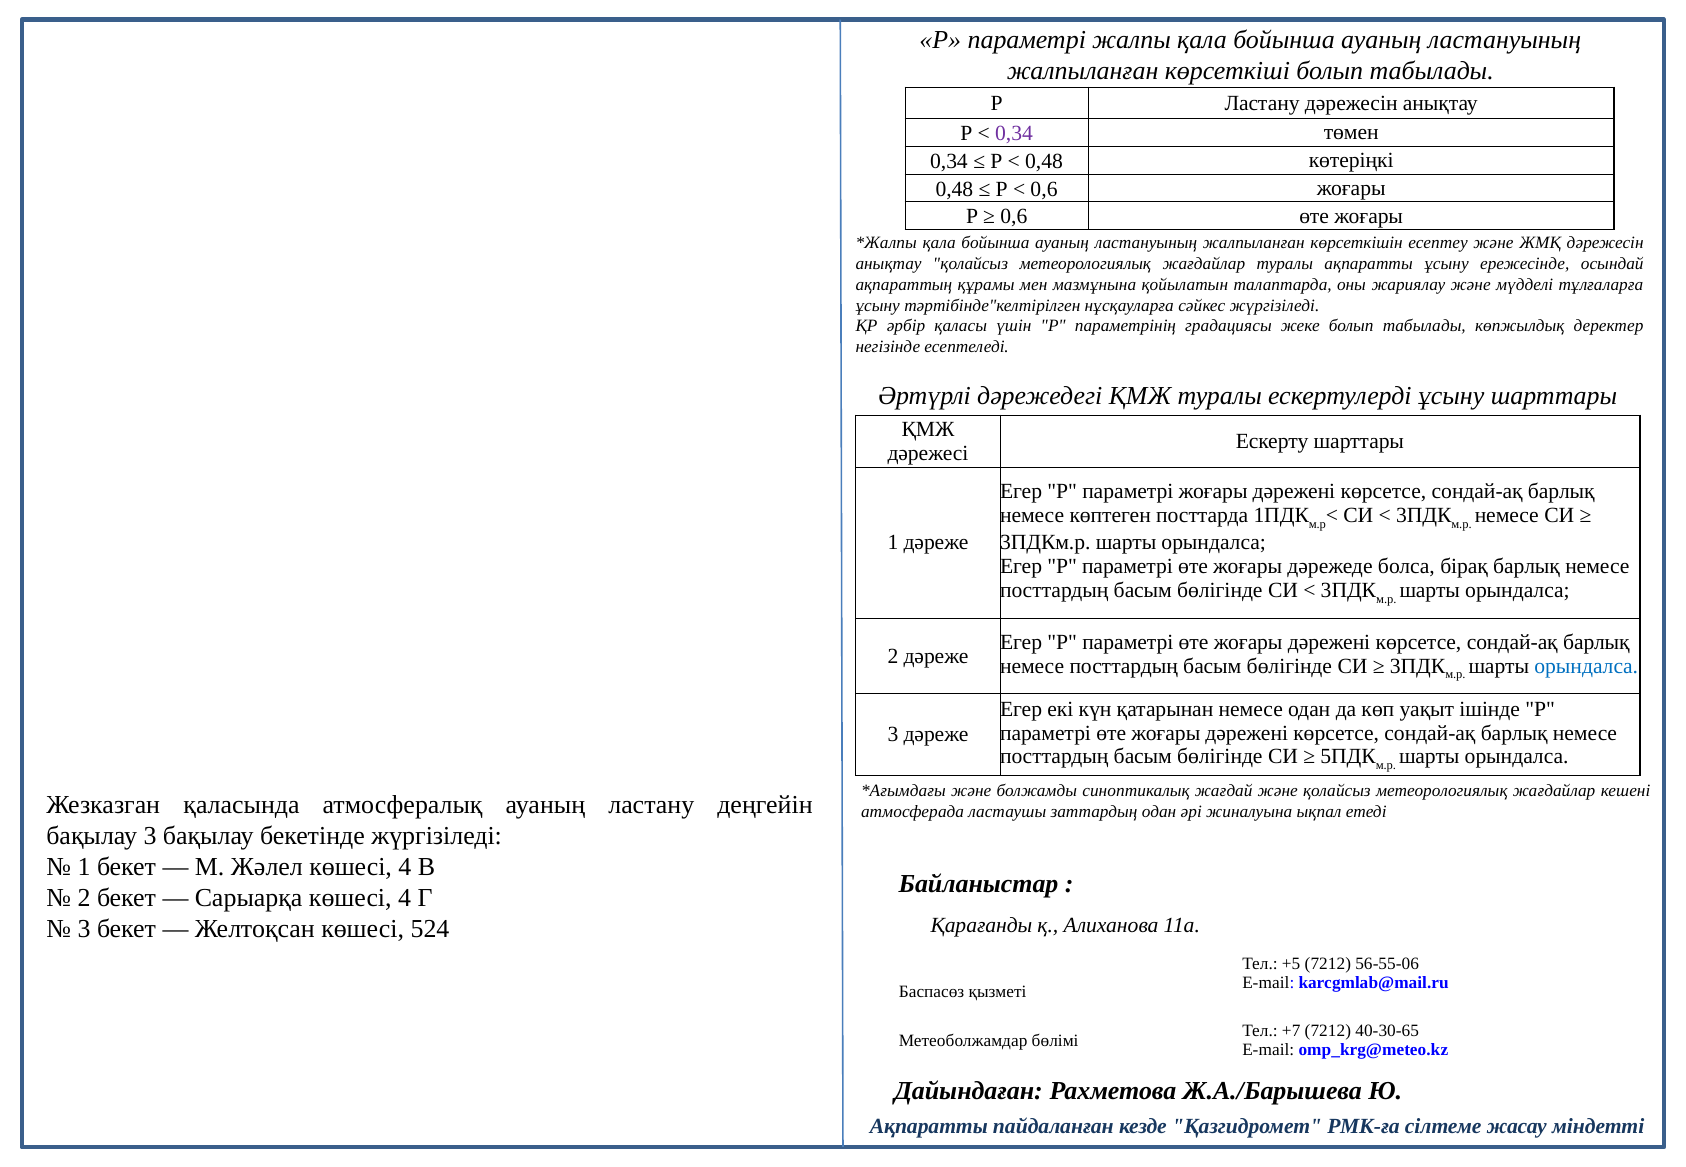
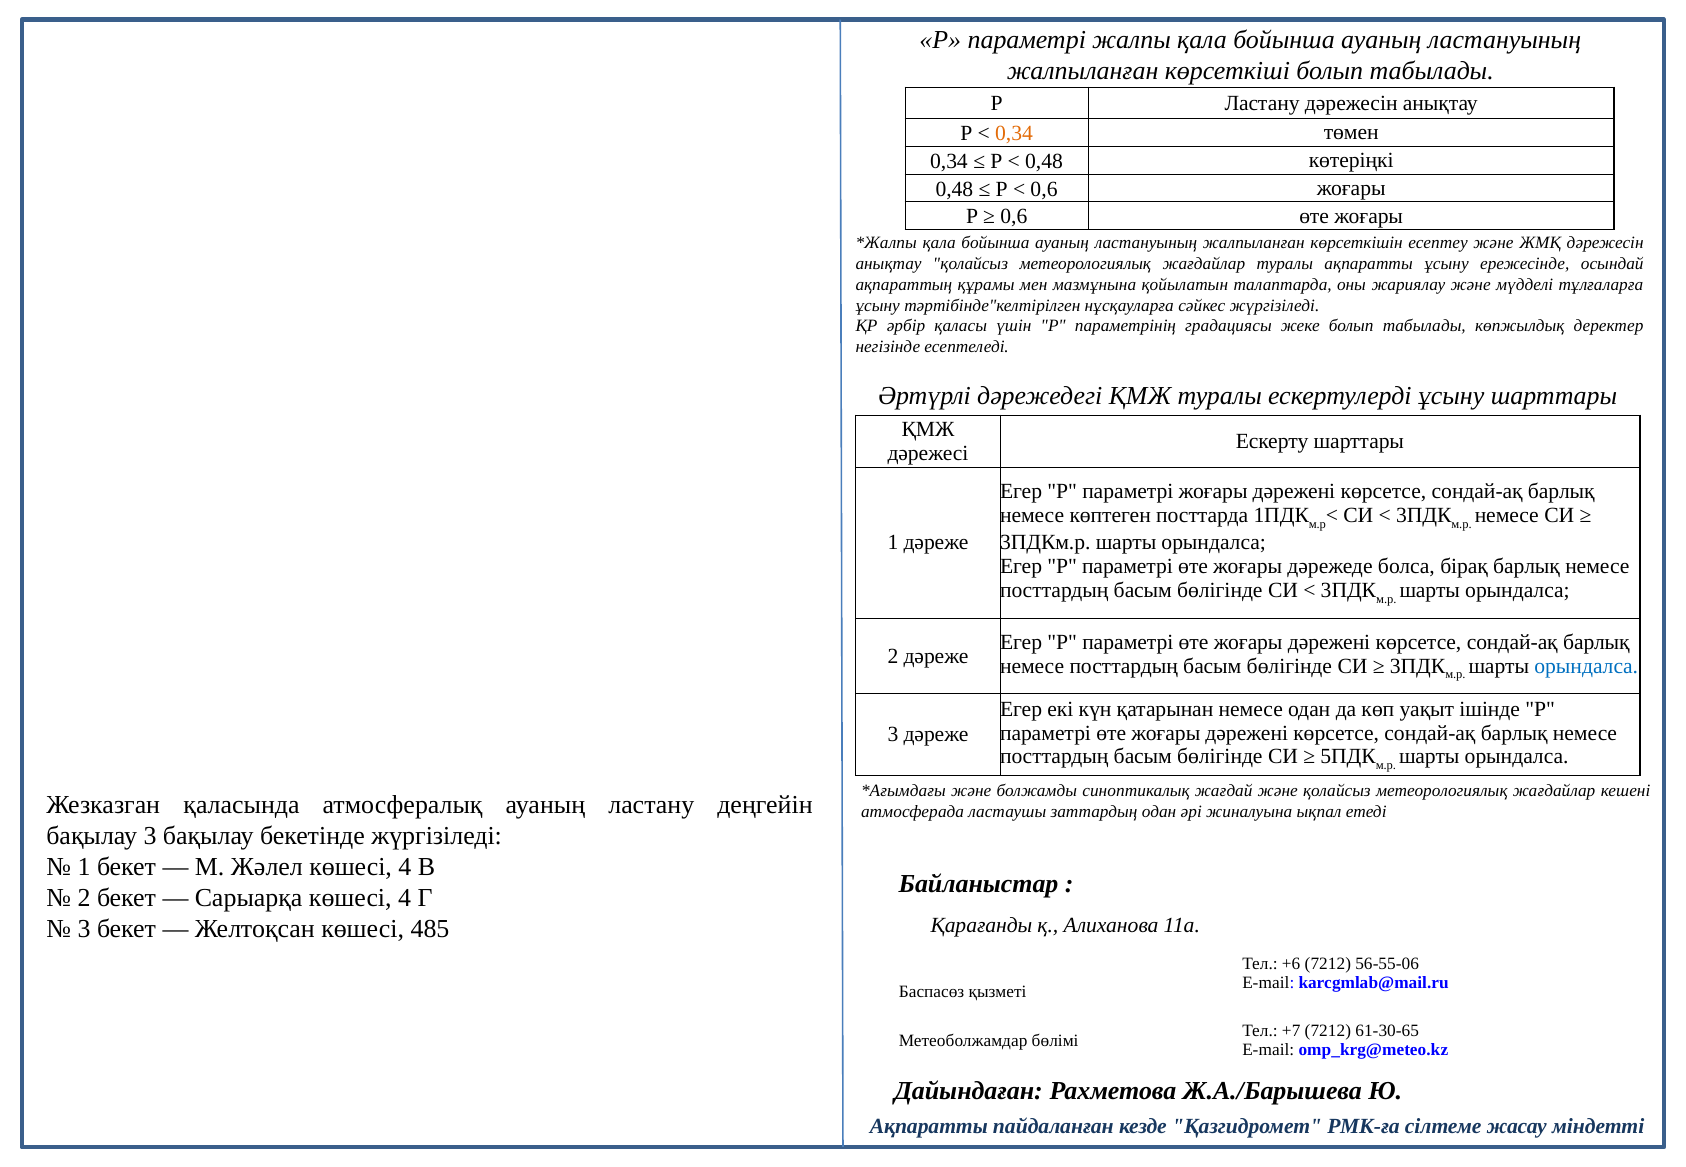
0,34 colour: purple -> orange (1014, 133)
524: 524 -> 485 (430, 929)
+5: +5 -> +6 (1291, 964)
40-30-65: 40-30-65 -> 61-30-65 (1387, 1031)
